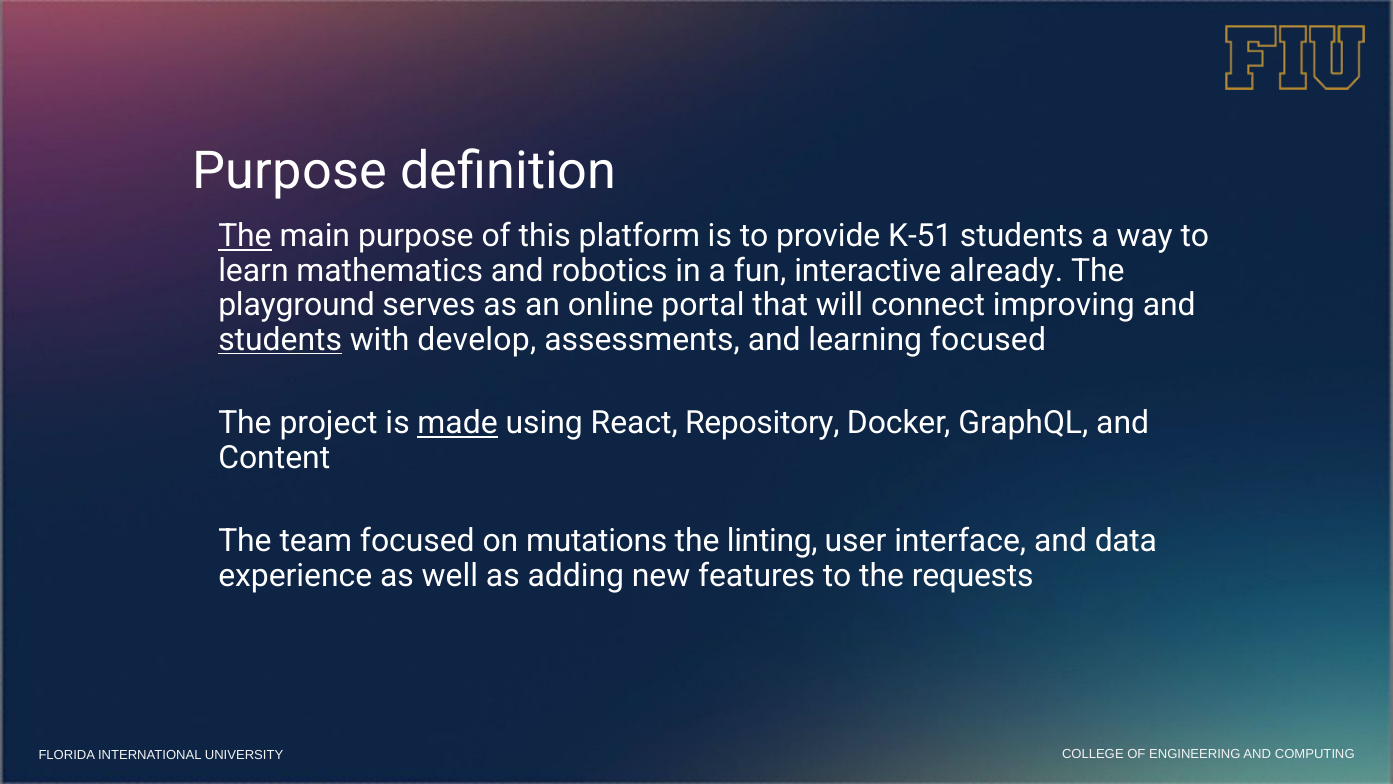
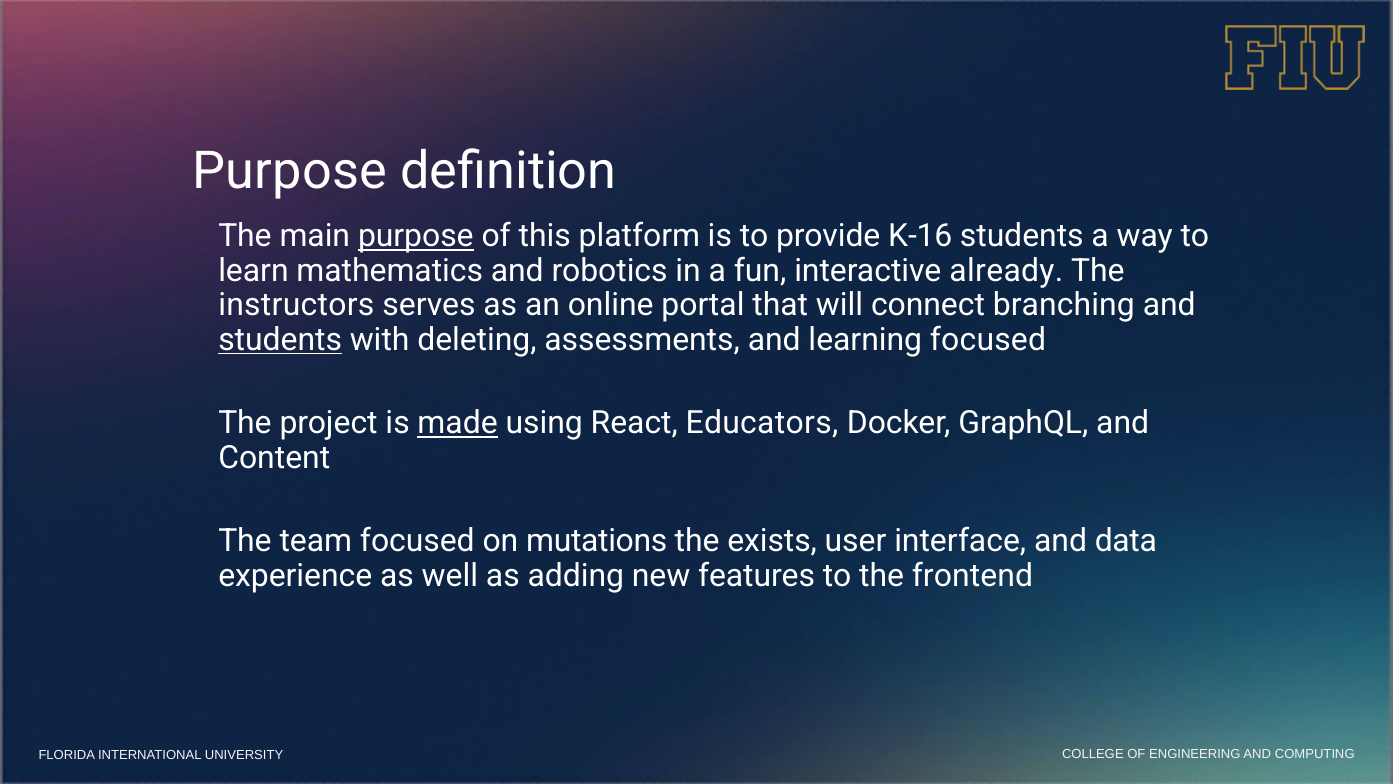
The underline: present -> none (245, 236)
purpose underline: none -> present (416, 236)
K-51: K-51 -> K-16 (920, 236)
playground: playground -> instructors (296, 305)
improving: improving -> branching (1064, 305)
develop: develop -> deleting (477, 340)
Repository: Repository -> Educators (762, 423)
linting: linting -> exists (772, 541)
requests: requests -> frontend (972, 575)
